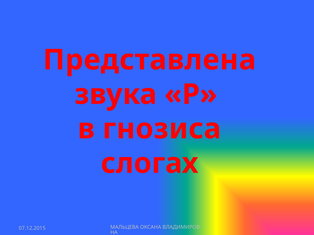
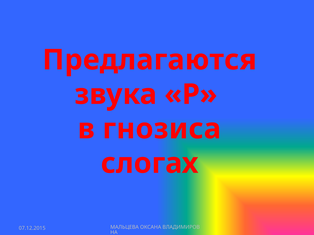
Представлена: Представлена -> Предлагаются (150, 60)
